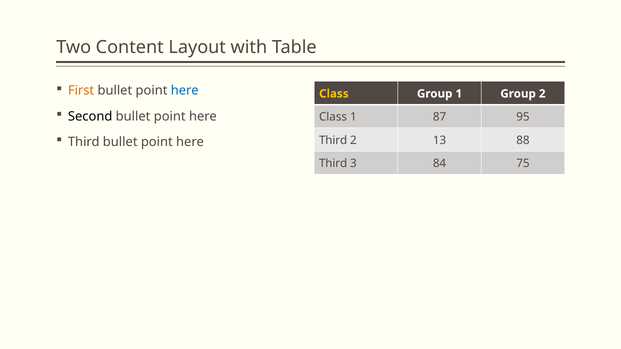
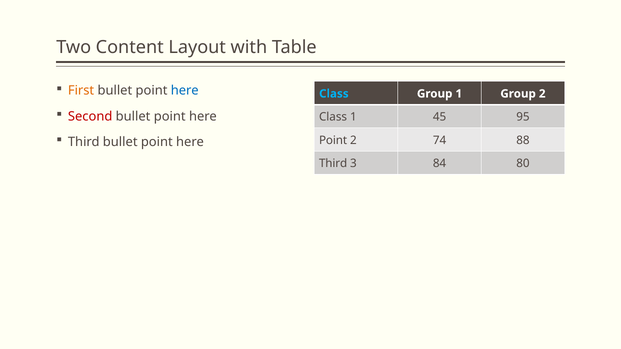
Class colour: yellow -> light blue (334, 94)
Second colour: black -> red (90, 116)
87: 87 -> 45 (440, 117)
Third: Third -> Point (333, 140)
13: 13 -> 74 (440, 140)
75: 75 -> 80 (523, 164)
